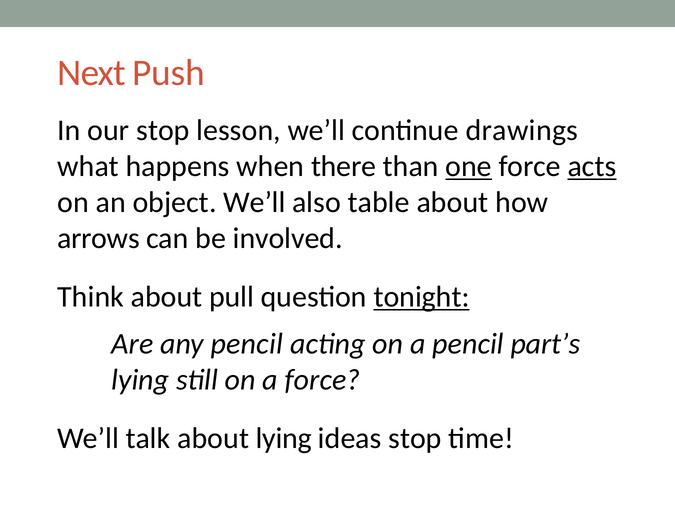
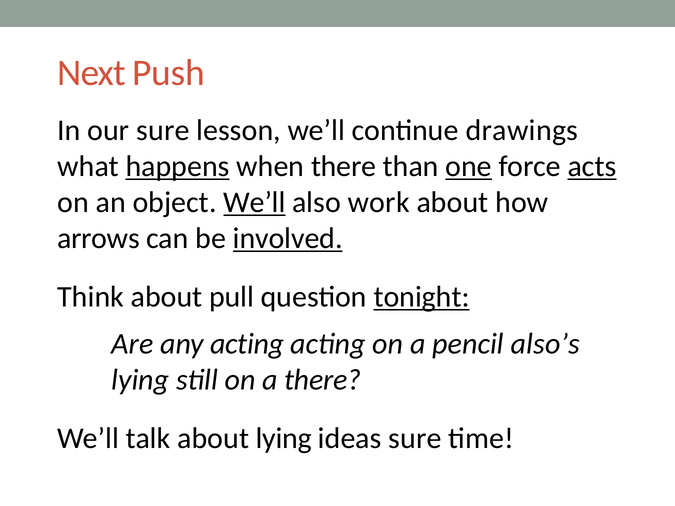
our stop: stop -> sure (163, 130)
happens underline: none -> present (178, 166)
We’ll underline: none -> present (254, 202)
table: table -> work (379, 202)
involved underline: none -> present (288, 238)
any pencil: pencil -> acting (247, 344)
part’s: part’s -> also’s (545, 344)
a force: force -> there (323, 380)
ideas stop: stop -> sure (415, 439)
